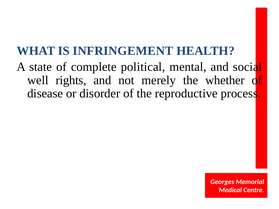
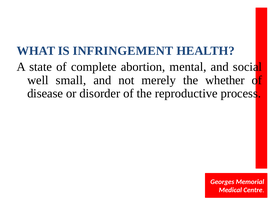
political: political -> abortion (143, 67)
rights: rights -> small (71, 80)
